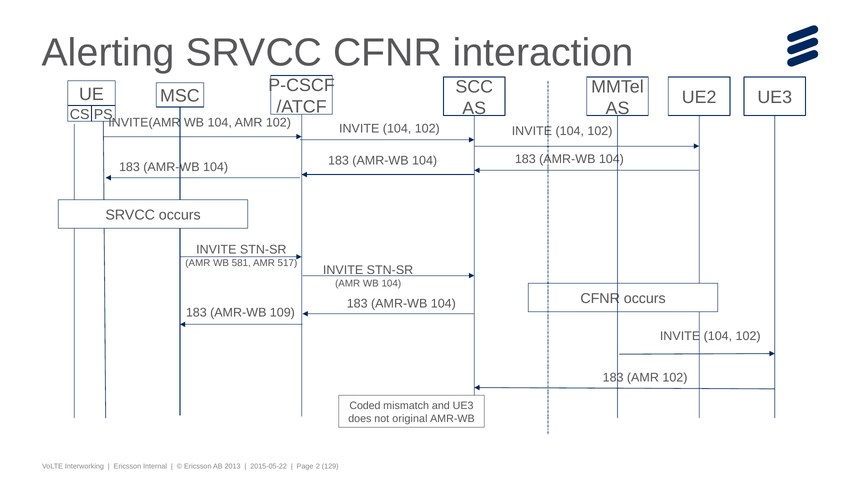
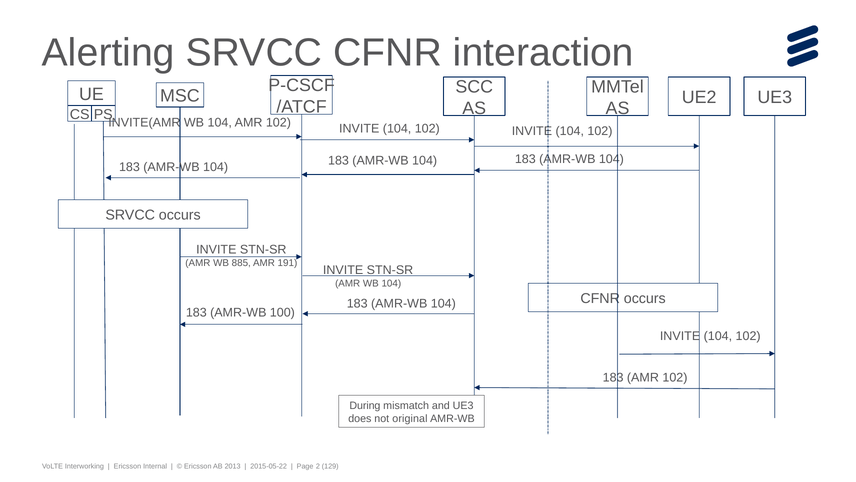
581: 581 -> 885 (241, 263)
517: 517 -> 191 (287, 263)
109: 109 -> 100 (282, 312)
Coded: Coded -> During (365, 405)
